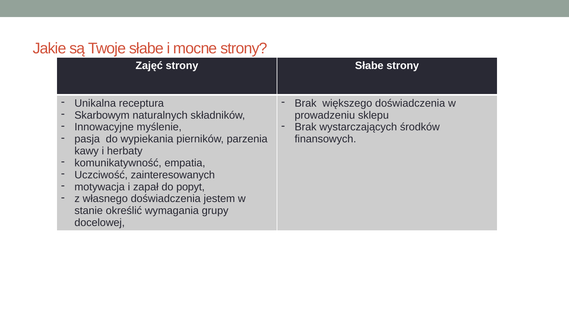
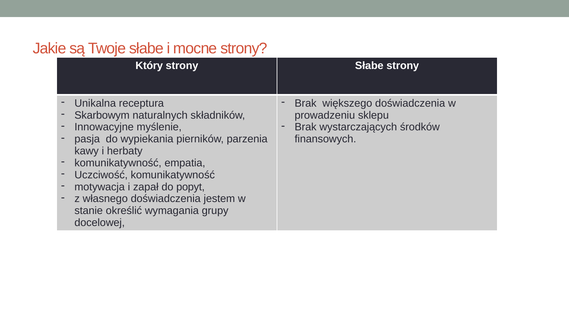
Zajęć: Zajęć -> Który (149, 66)
Uczciwość zainteresowanych: zainteresowanych -> komunikatywność (173, 175)
